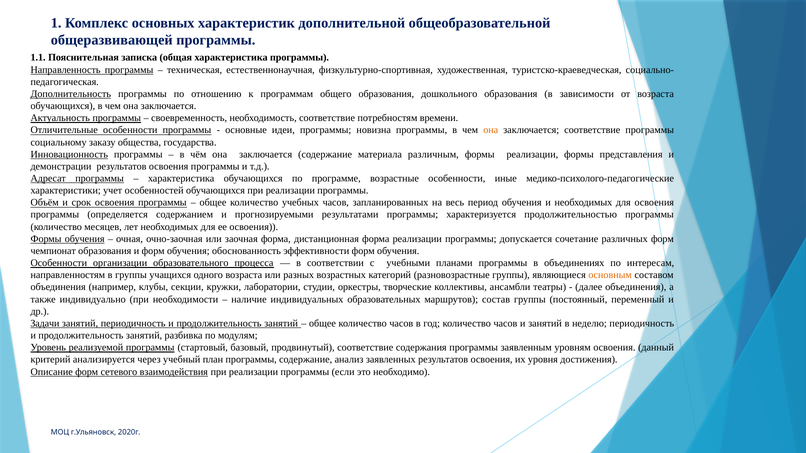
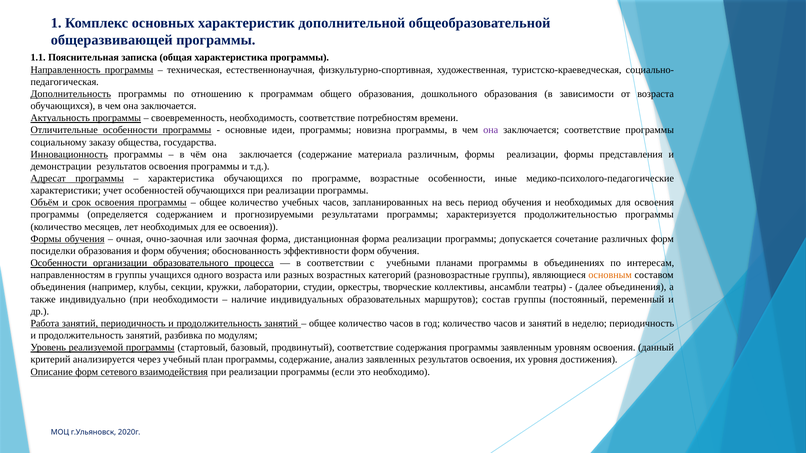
она colour: orange -> purple (491, 130)
чемпионат: чемпионат -> посиделки (53, 251)
Задачи: Задачи -> Работа (45, 324)
